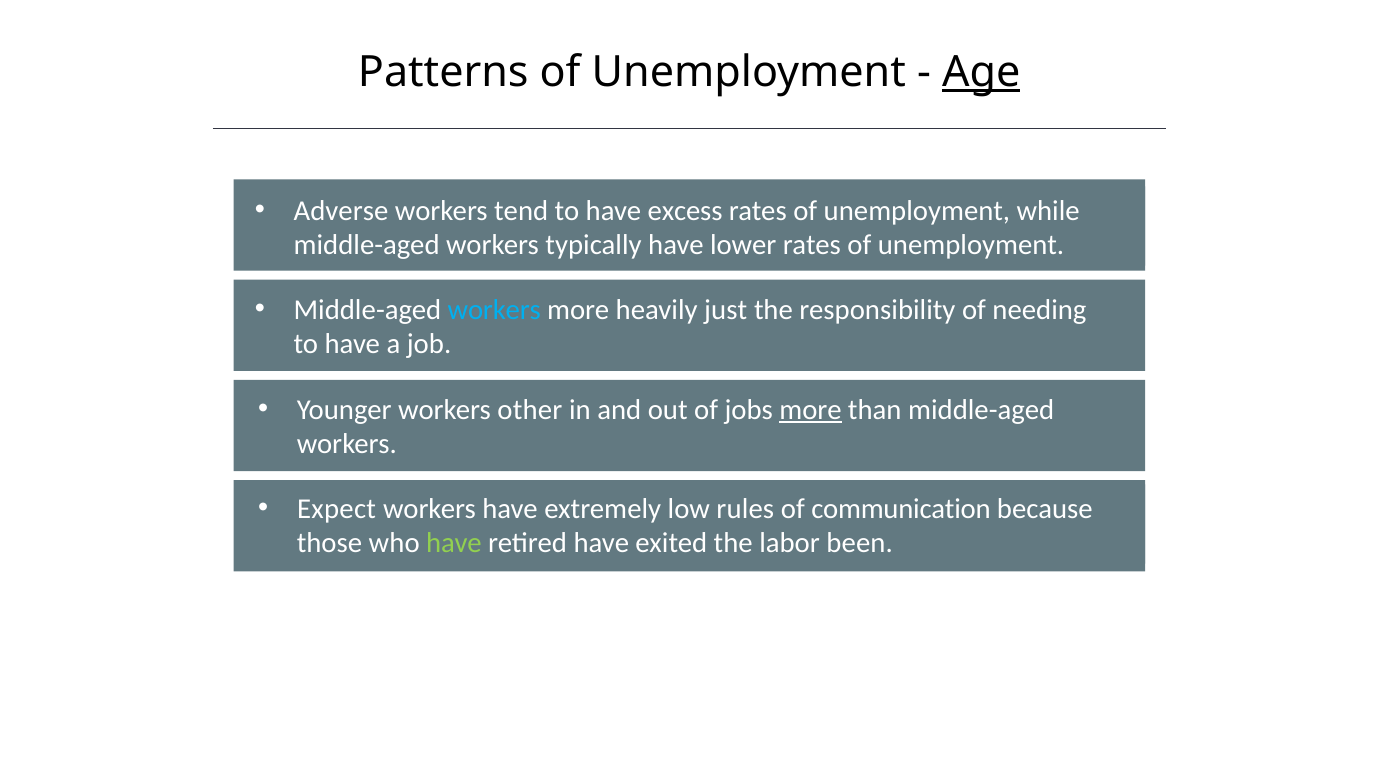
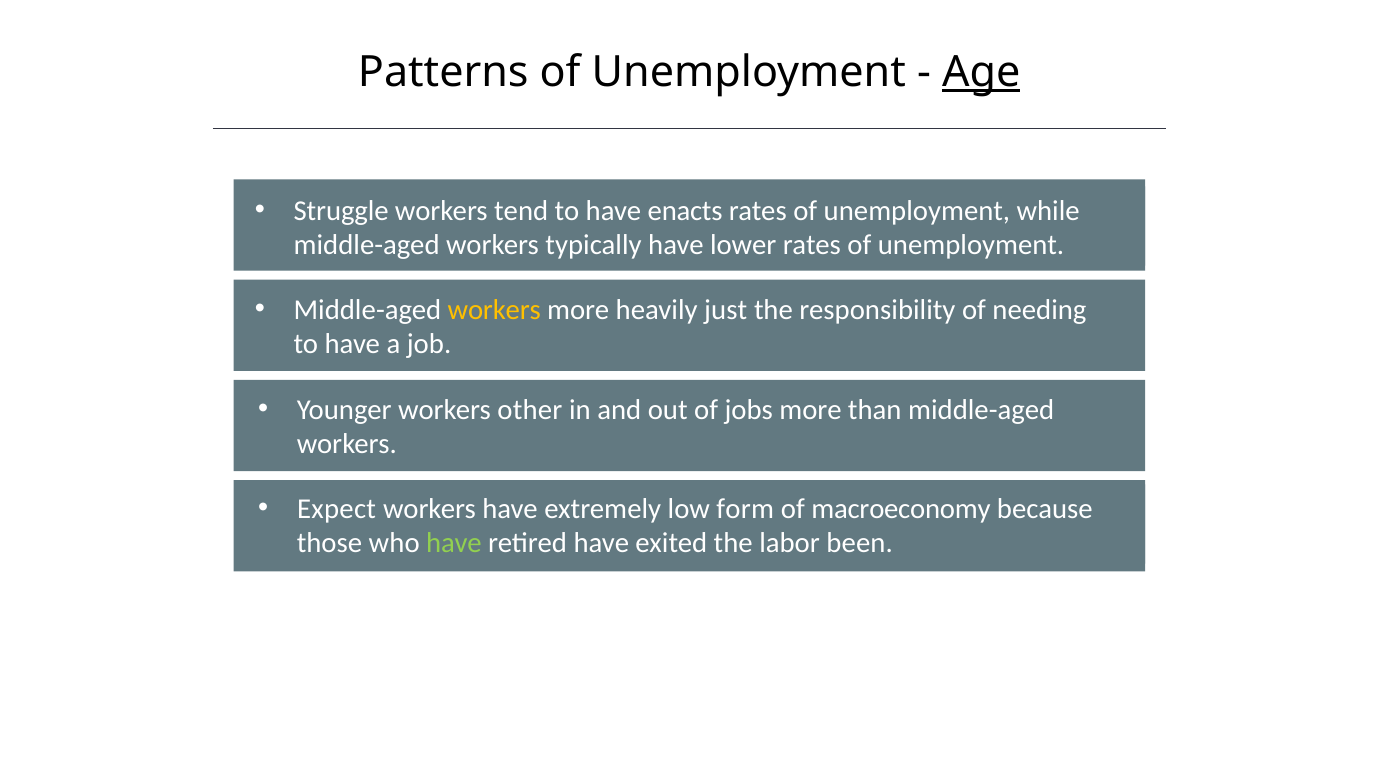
Adverse: Adverse -> Struggle (341, 211)
excess: excess -> enacts (685, 211)
workers colour: light blue -> yellow (494, 309)
more underline: present -> none (810, 410)
rules: rules -> form (745, 509)
communication: communication -> macroeconomy (901, 509)
